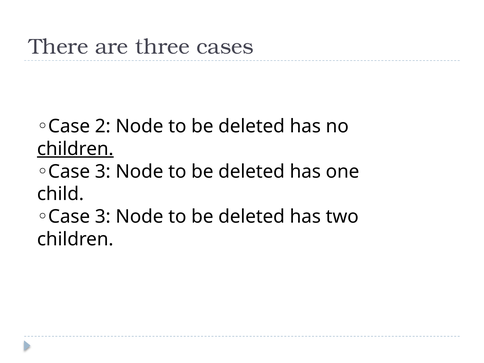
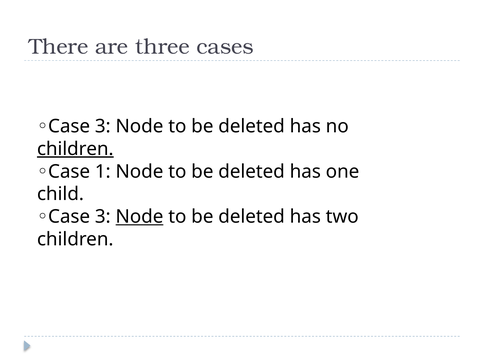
2: 2 -> 3 (103, 126)
3: 3 -> 1 (103, 172)
Node underline: none -> present (139, 217)
